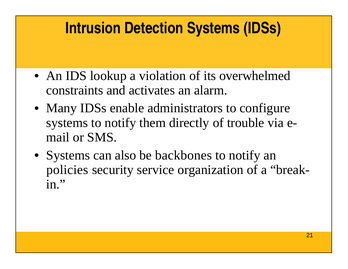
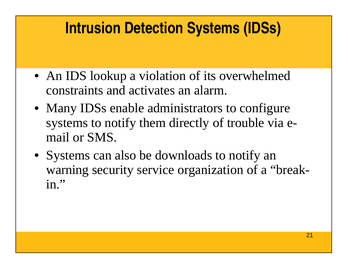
backbones: backbones -> downloads (184, 155)
policies: policies -> warning (67, 170)
